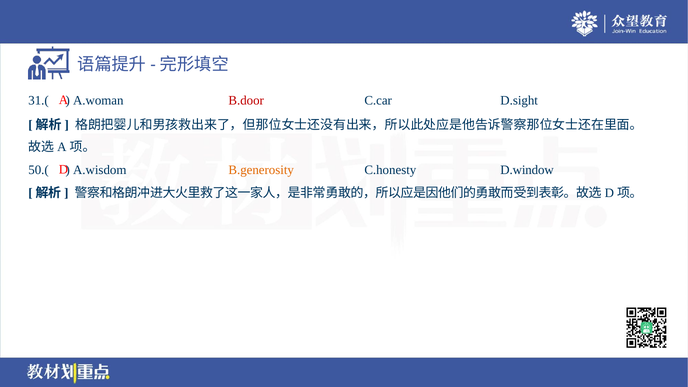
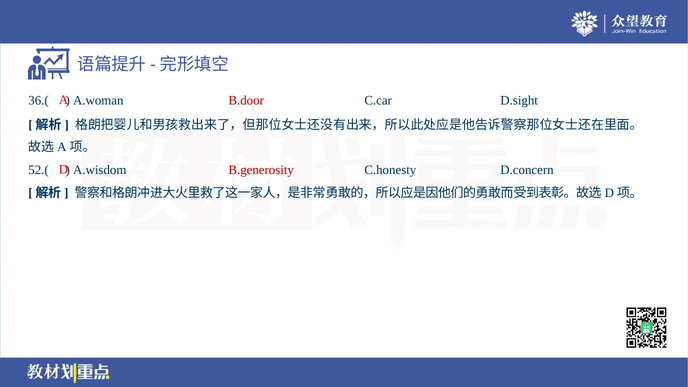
31.(: 31.( -> 36.( (39, 101)
50.(: 50.( -> 52.( (39, 170)
B.generosity colour: orange -> red (261, 170)
D.window: D.window -> D.concern (527, 170)
